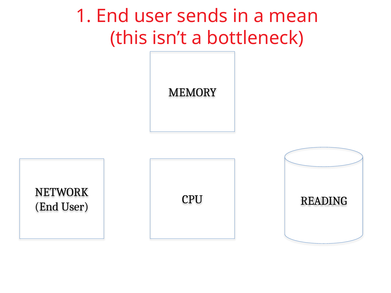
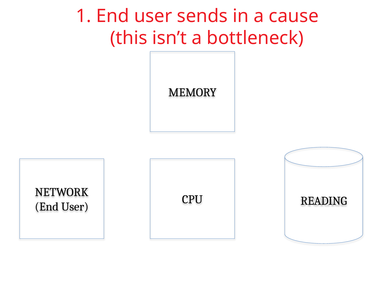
mean: mean -> cause (294, 16)
